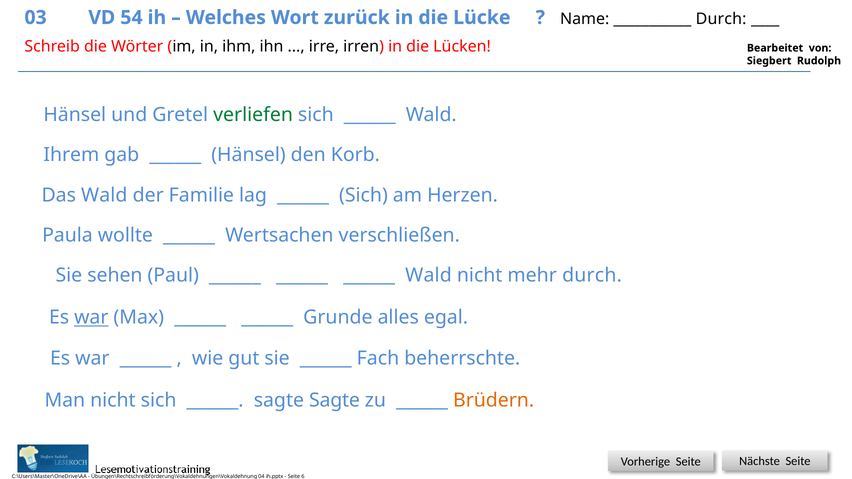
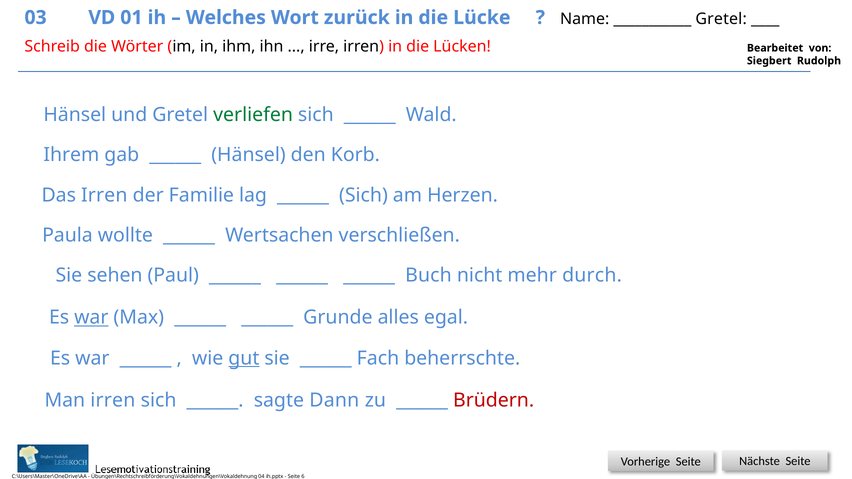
54: 54 -> 01 (131, 18)
Durch: Durch -> Gretel (721, 19)
Das Wald: Wald -> Irren (104, 195)
Wald: Wald -> Buch (429, 276)
gut underline: none -> present (244, 358)
Man nicht: nicht -> irren (113, 400)
sagte Sagte: Sagte -> Dann (334, 400)
Brüdern colour: orange -> red (494, 400)
